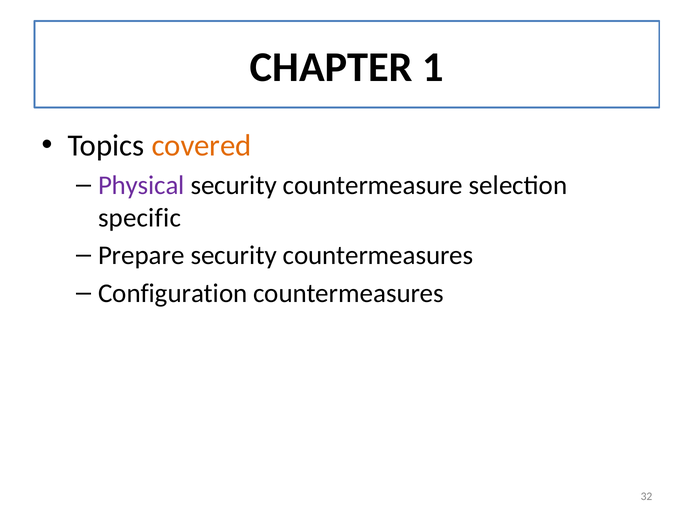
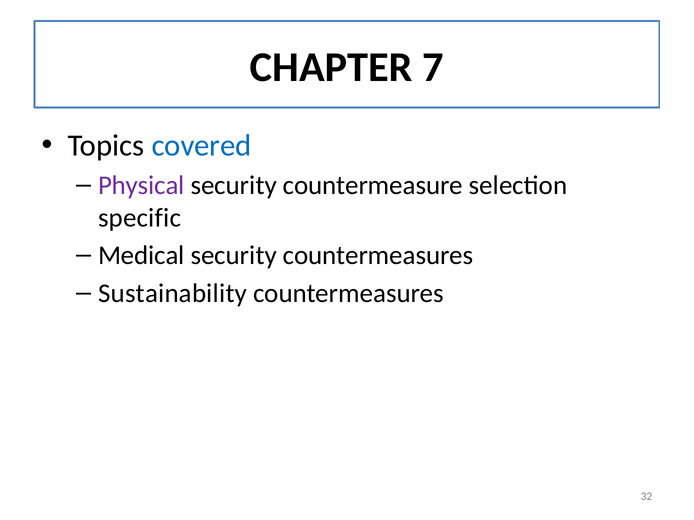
1: 1 -> 7 (433, 67)
covered colour: orange -> blue (201, 146)
Prepare: Prepare -> Medical (141, 256)
Configuration: Configuration -> Sustainability (173, 293)
